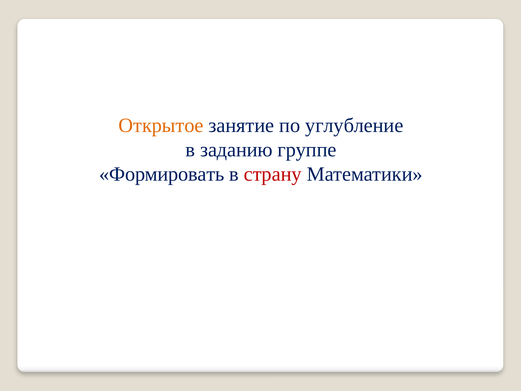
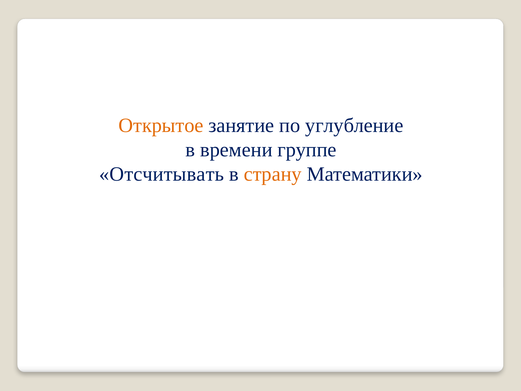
заданию: заданию -> времени (236, 150)
Формировать: Формировать -> Отсчитывать (162, 174)
страну colour: red -> orange (273, 174)
